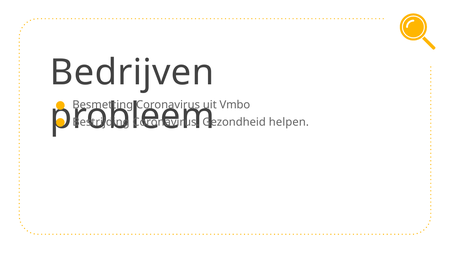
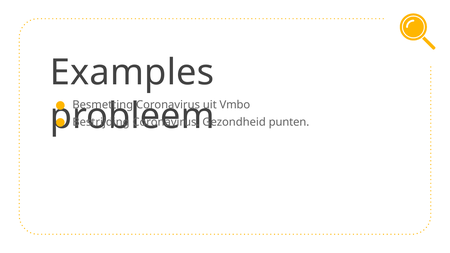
Bedrijven: Bedrijven -> Examples (132, 73)
helpen: helpen -> punten (289, 122)
